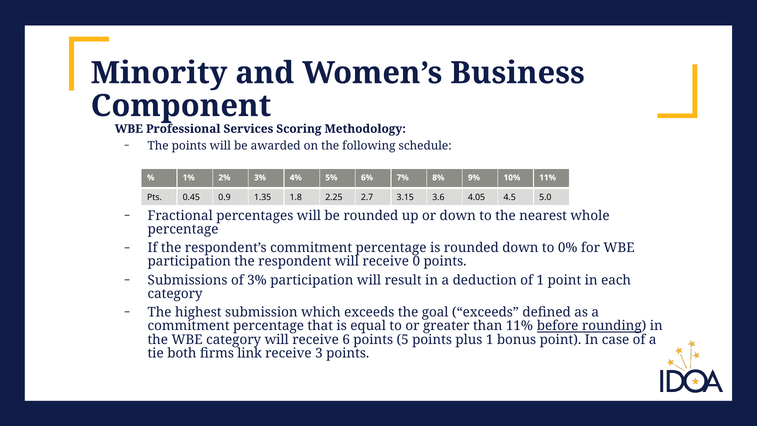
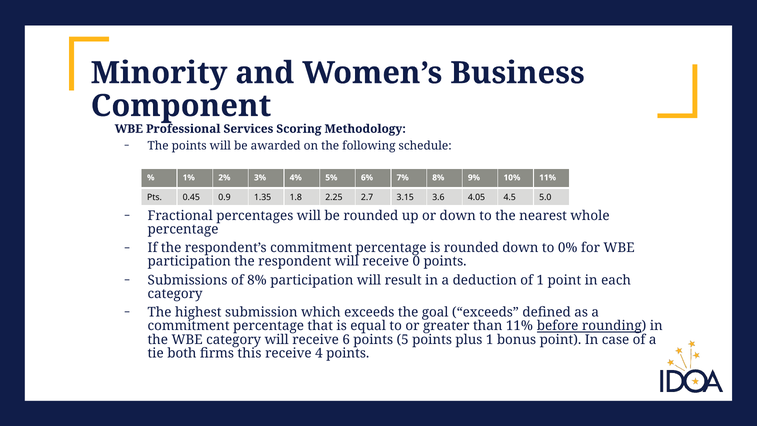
of 3%: 3% -> 8% (257, 280)
link: link -> this (249, 353)
3: 3 -> 4 (319, 353)
